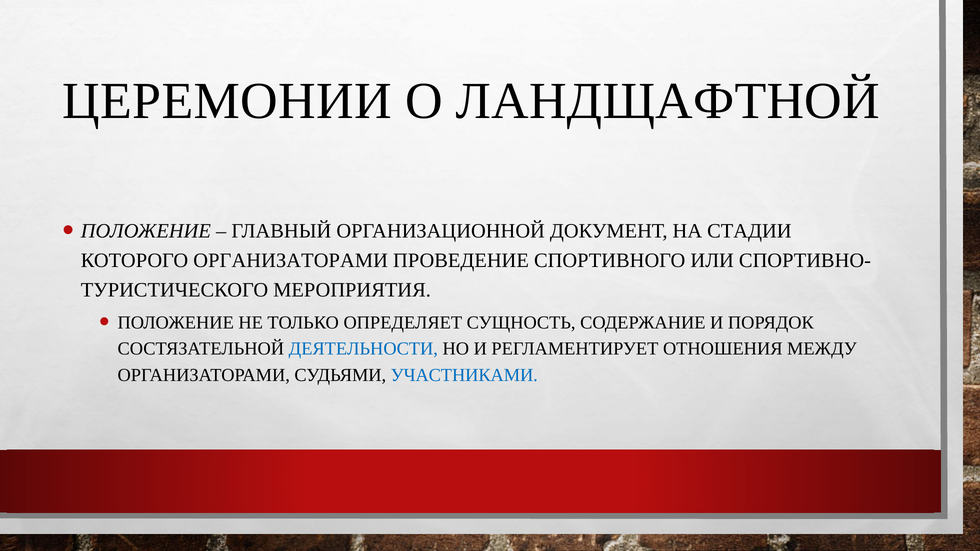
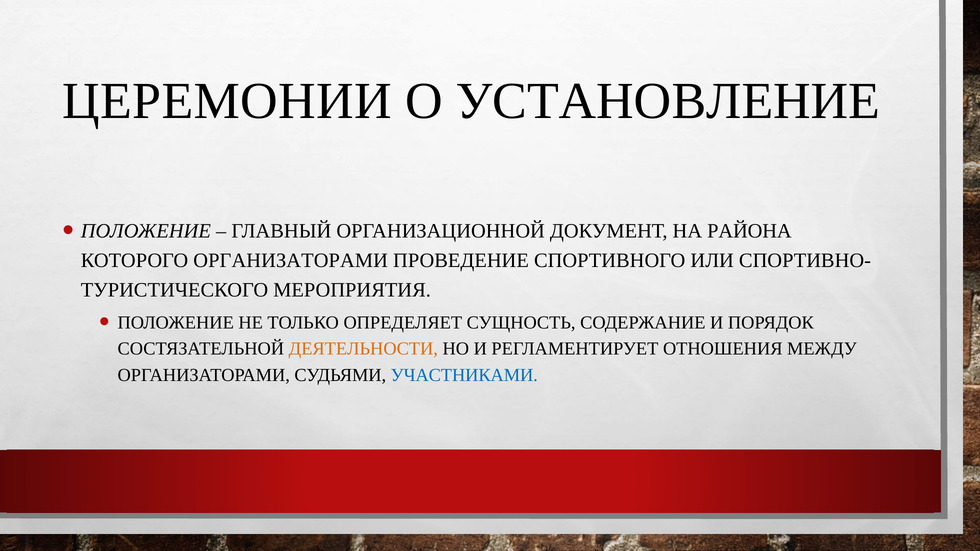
ЛАНДЩАФТНОЙ: ЛАНДЩАФТНОЙ -> УСТАНОВЛЕНИЕ (668, 101)
СТАДИИ: СТАДИИ -> РАЙОНА (749, 231)
ДЕЯТЕЛЬНОСТИ colour: blue -> orange (363, 349)
